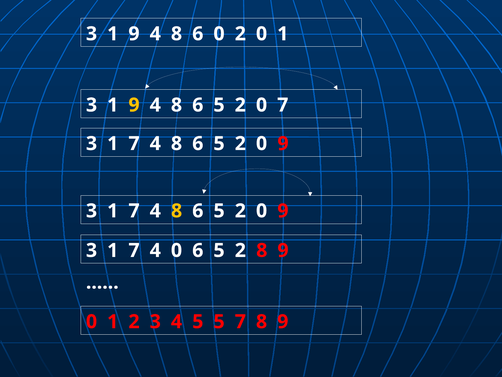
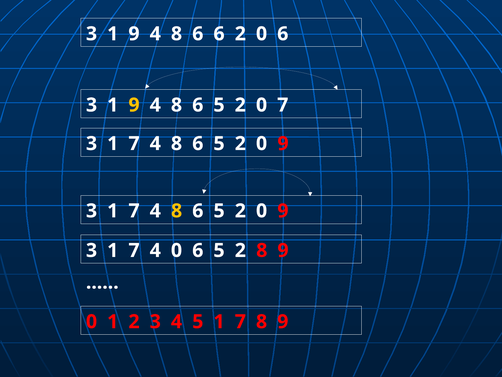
6 0: 0 -> 6 (219, 34)
2 0 1: 1 -> 6 (283, 34)
5 5: 5 -> 1 (219, 321)
